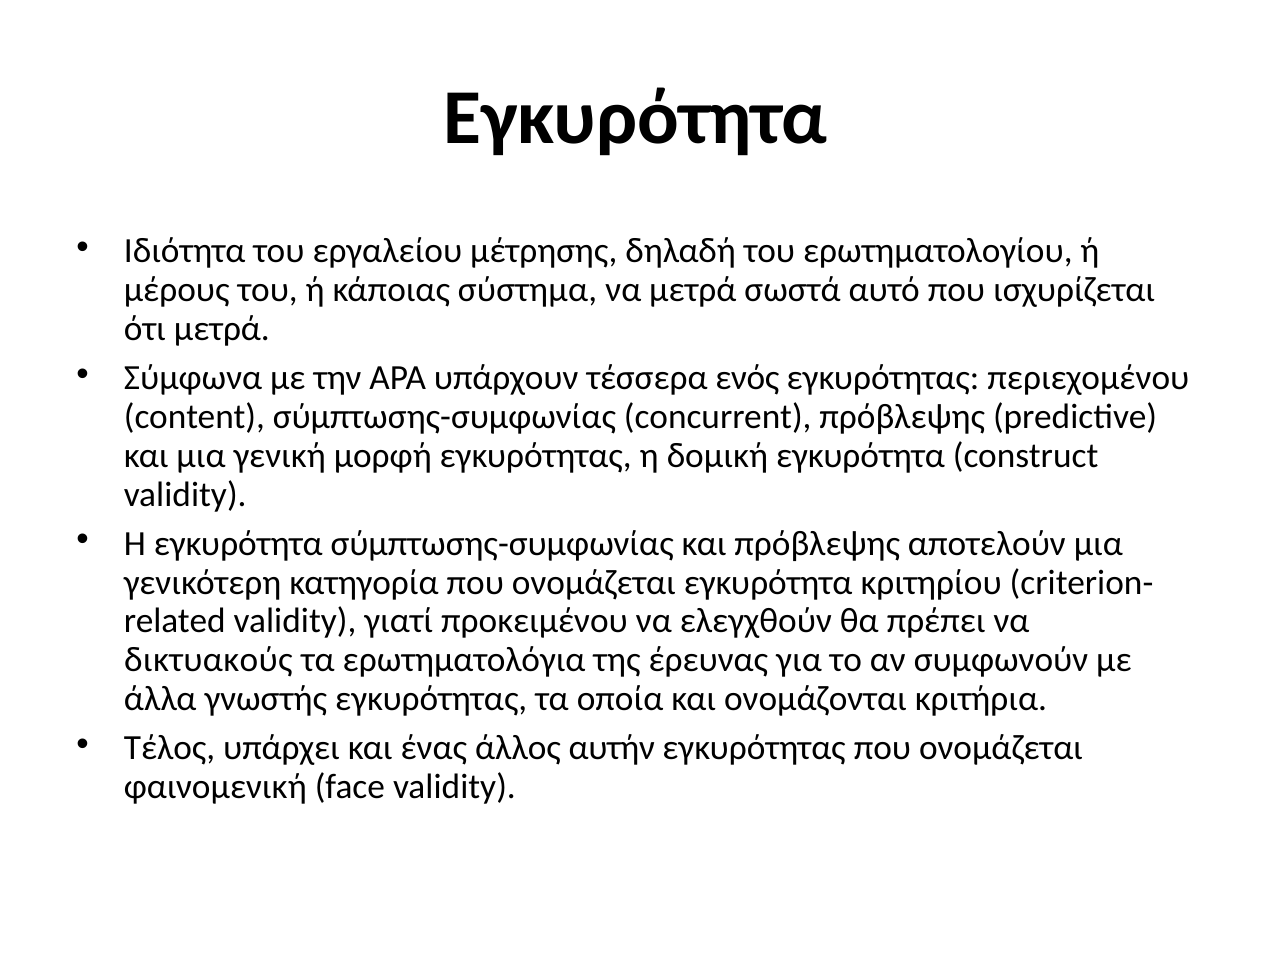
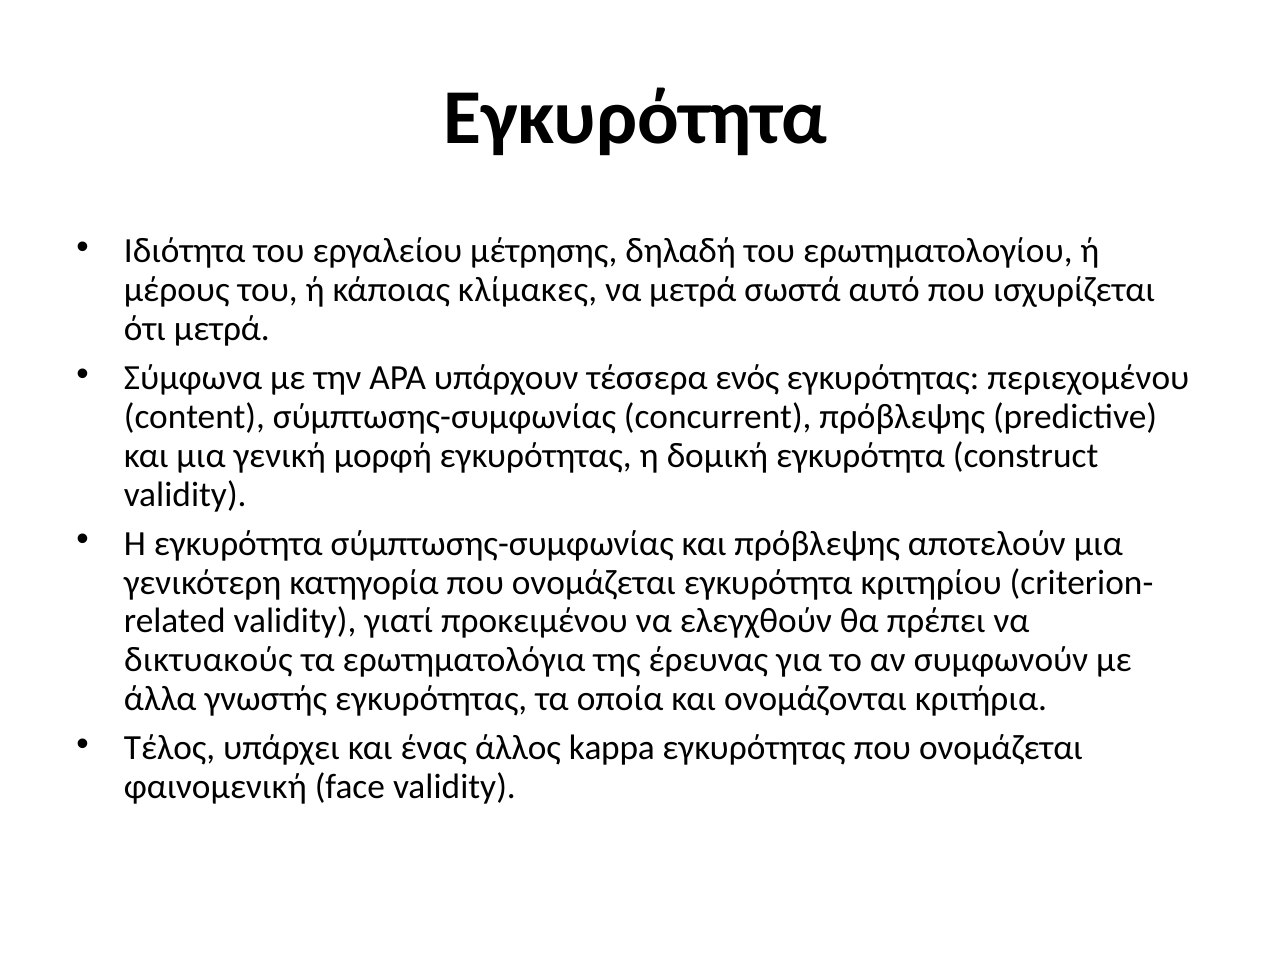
σύστημα: σύστημα -> κλίμακες (528, 290)
αυτήν: αυτήν -> kappa (612, 748)
